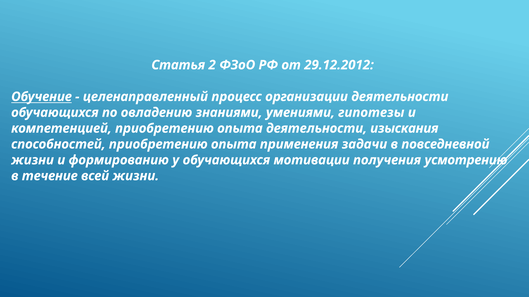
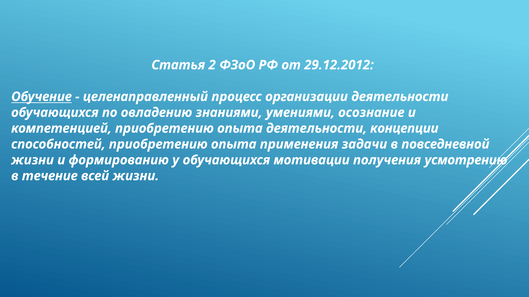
гипотезы: гипотезы -> осознание (371, 113)
изыскания: изыскания -> концепции (404, 129)
